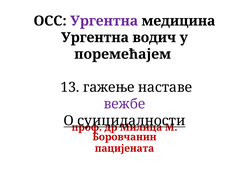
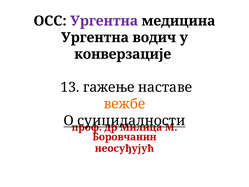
поремећајем: поремећајем -> конверзације (123, 54)
вежбе colour: purple -> orange (125, 104)
пацијената: пацијената -> неосуђујућ (124, 148)
